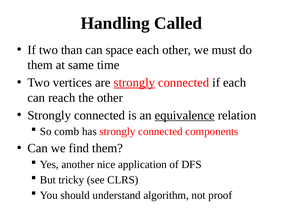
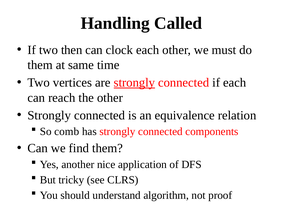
than: than -> then (72, 50)
space: space -> clock (119, 50)
equivalence underline: present -> none (185, 115)
